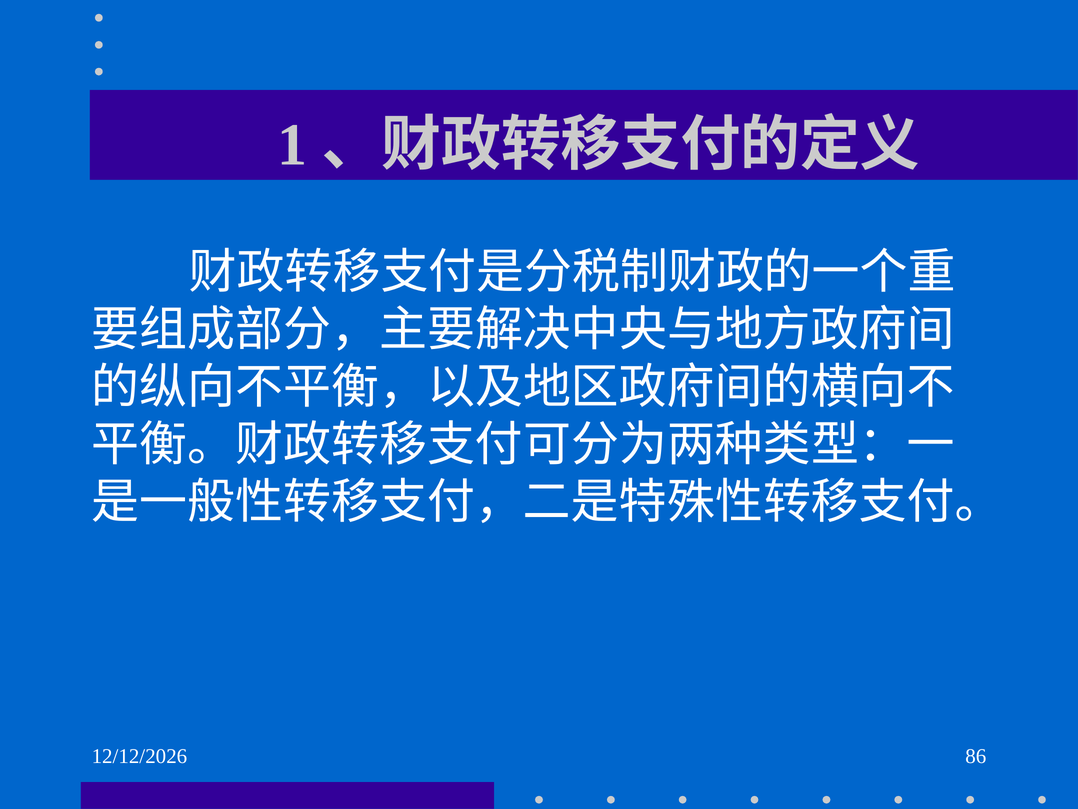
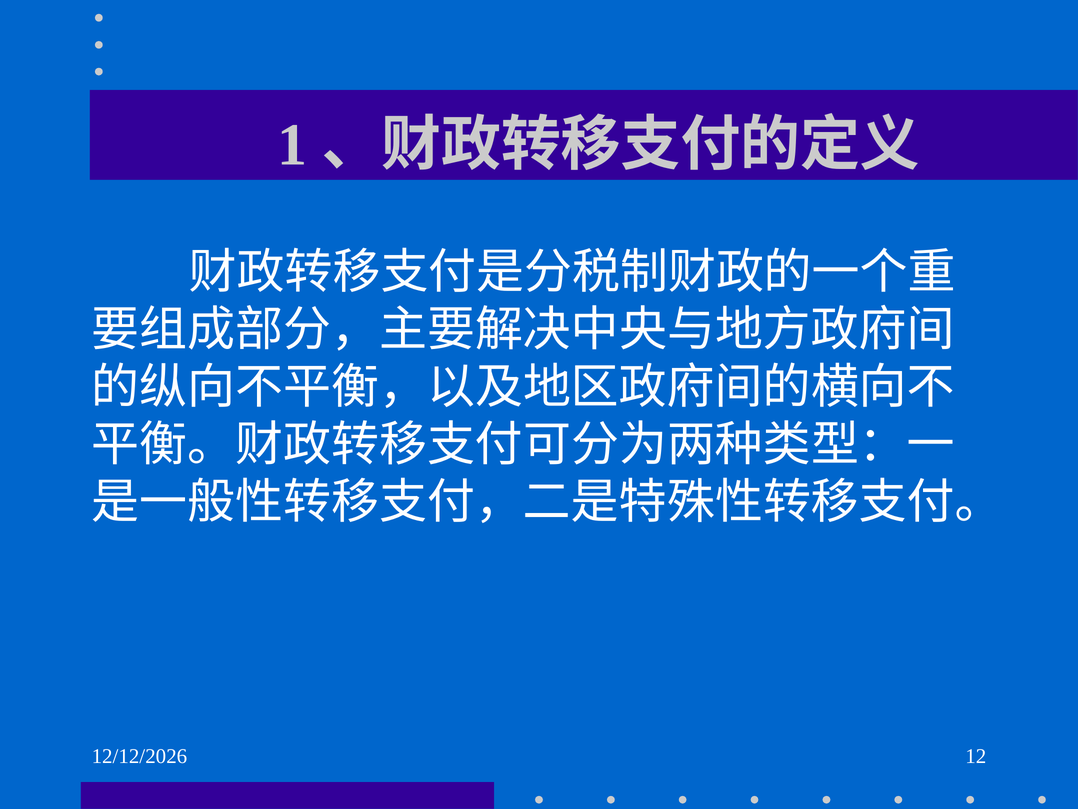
86: 86 -> 12 (976, 756)
